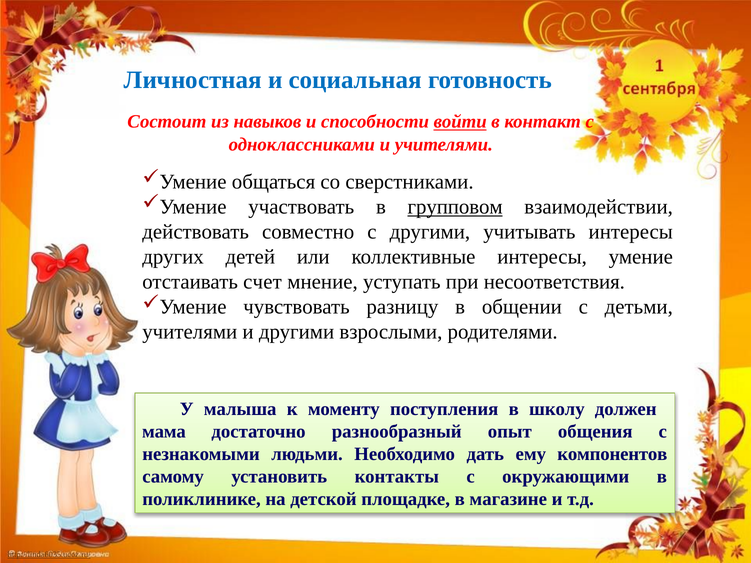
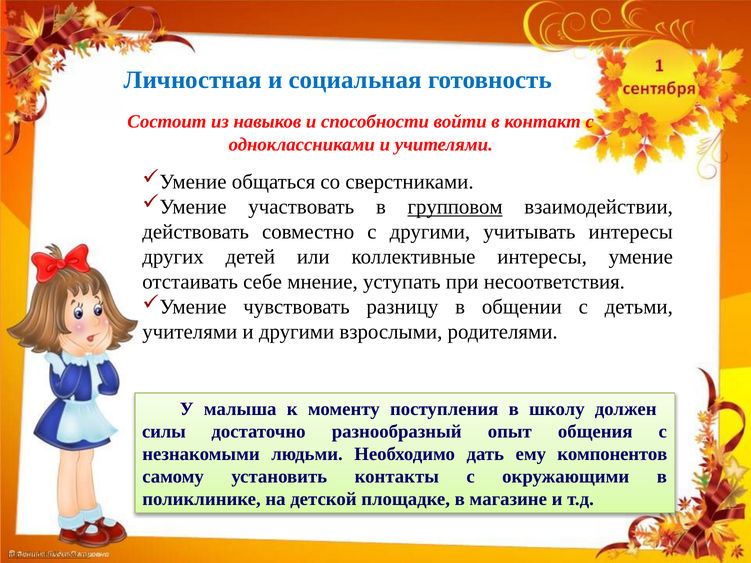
войти underline: present -> none (460, 122)
счет: счет -> себе (263, 282)
мама: мама -> силы (164, 432)
